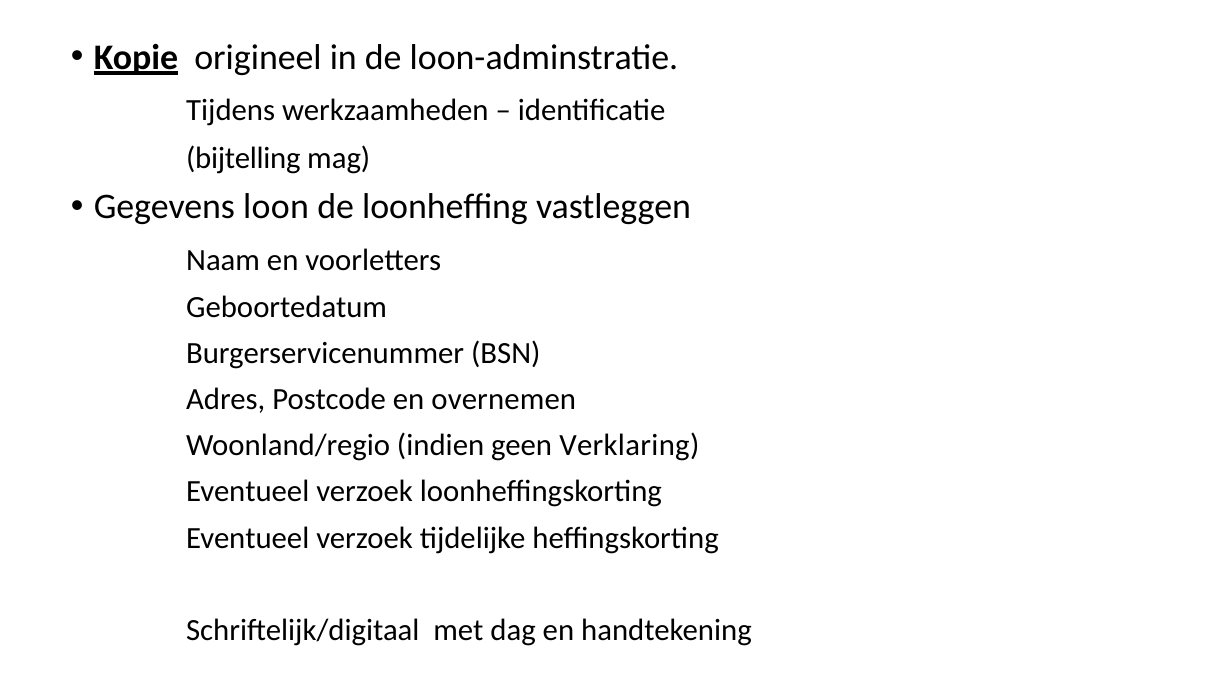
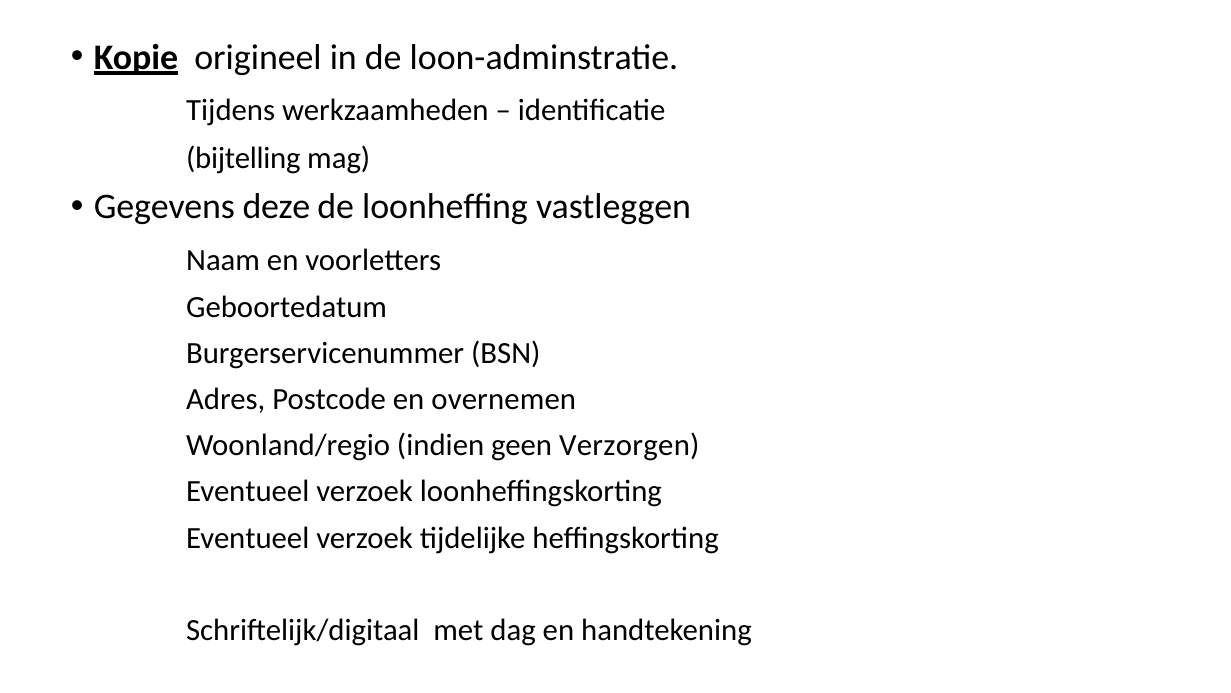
loon: loon -> deze (276, 207)
Verklaring: Verklaring -> Verzorgen (629, 445)
